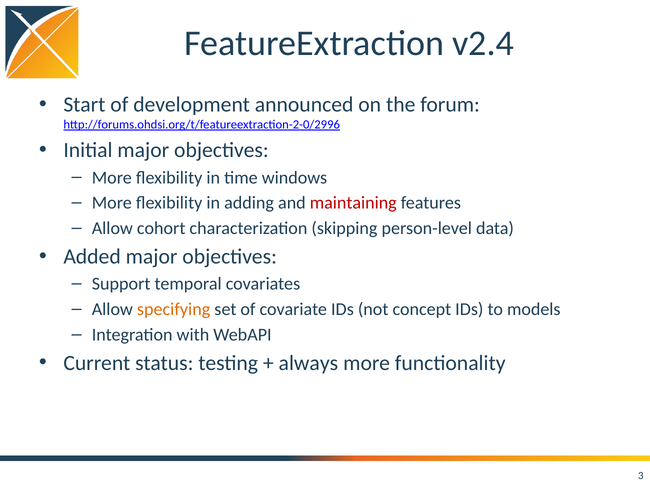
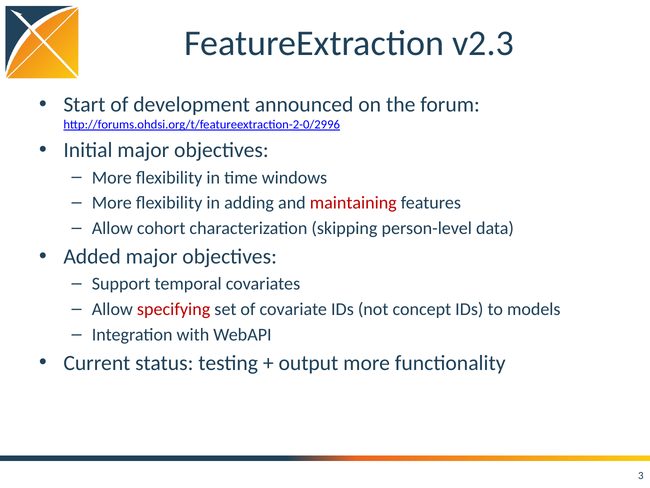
v2.4: v2.4 -> v2.3 (483, 43)
specifying colour: orange -> red (174, 309)
always: always -> output (308, 363)
